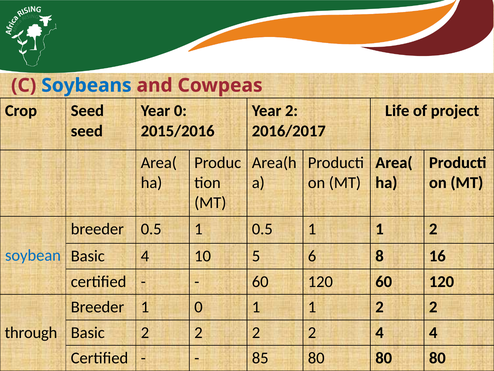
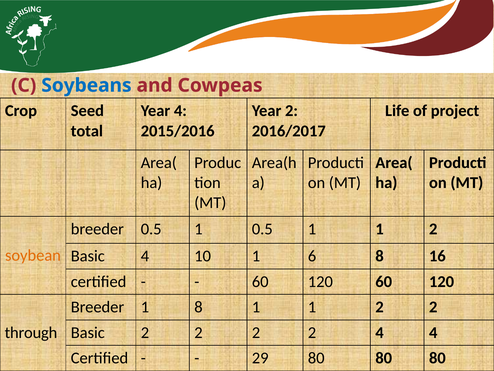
Year 0: 0 -> 4 (180, 111)
seed: seed -> total (87, 131)
soybean colour: blue -> orange (33, 255)
10 5: 5 -> 1 (256, 256)
1 0: 0 -> 8 (198, 307)
85: 85 -> 29 (260, 358)
